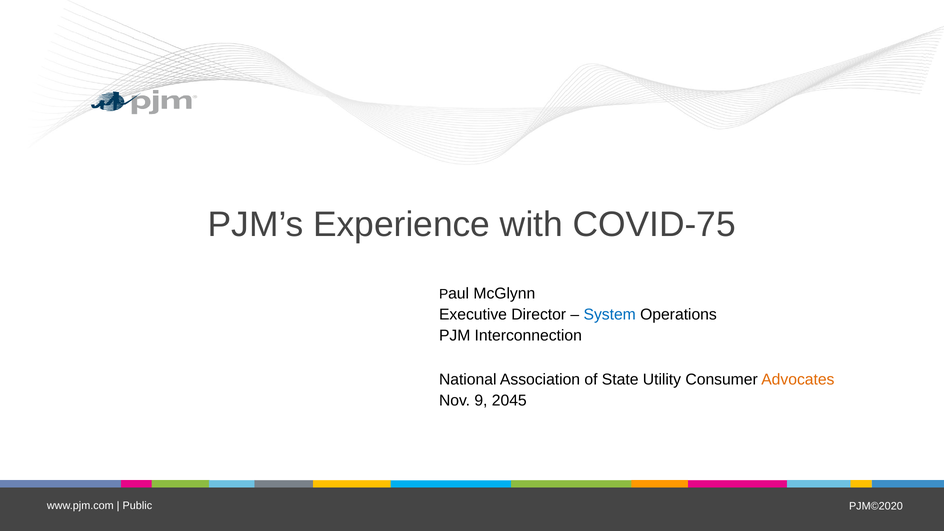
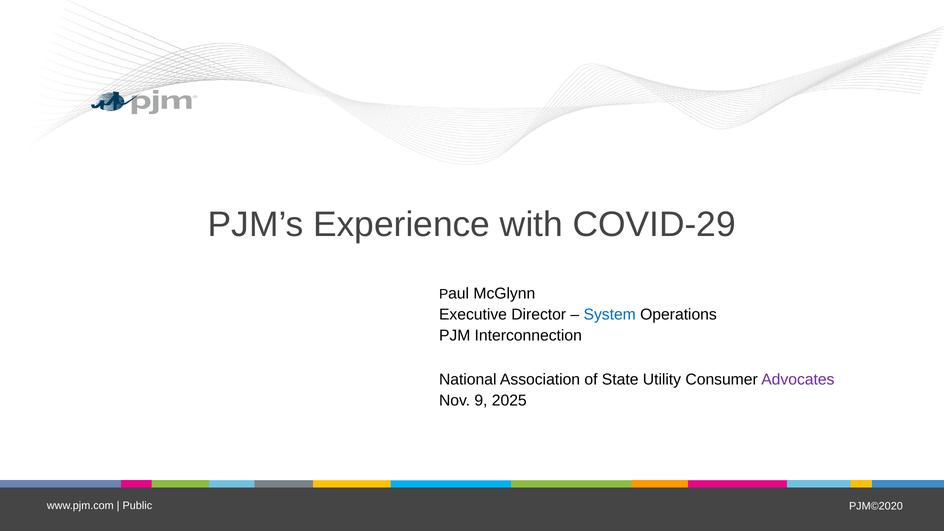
COVID-75: COVID-75 -> COVID-29 (654, 224)
Advocates colour: orange -> purple (798, 379)
2045: 2045 -> 2025 (509, 400)
